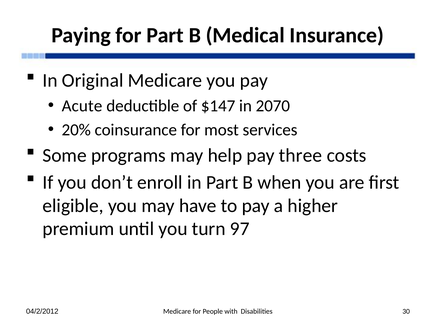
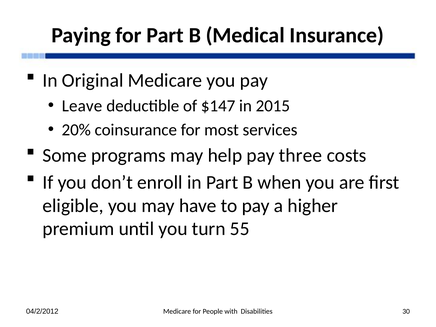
Acute: Acute -> Leave (82, 106)
2070: 2070 -> 2015 (273, 106)
97: 97 -> 55 (240, 229)
